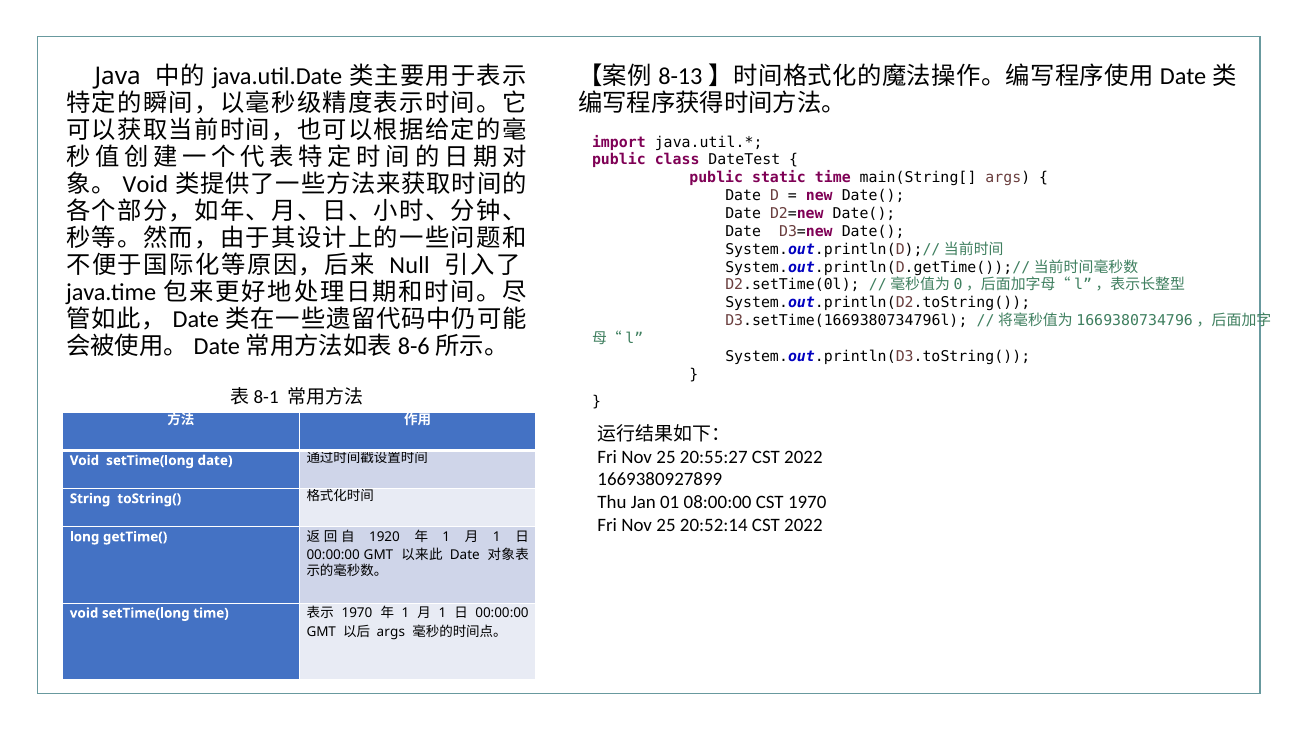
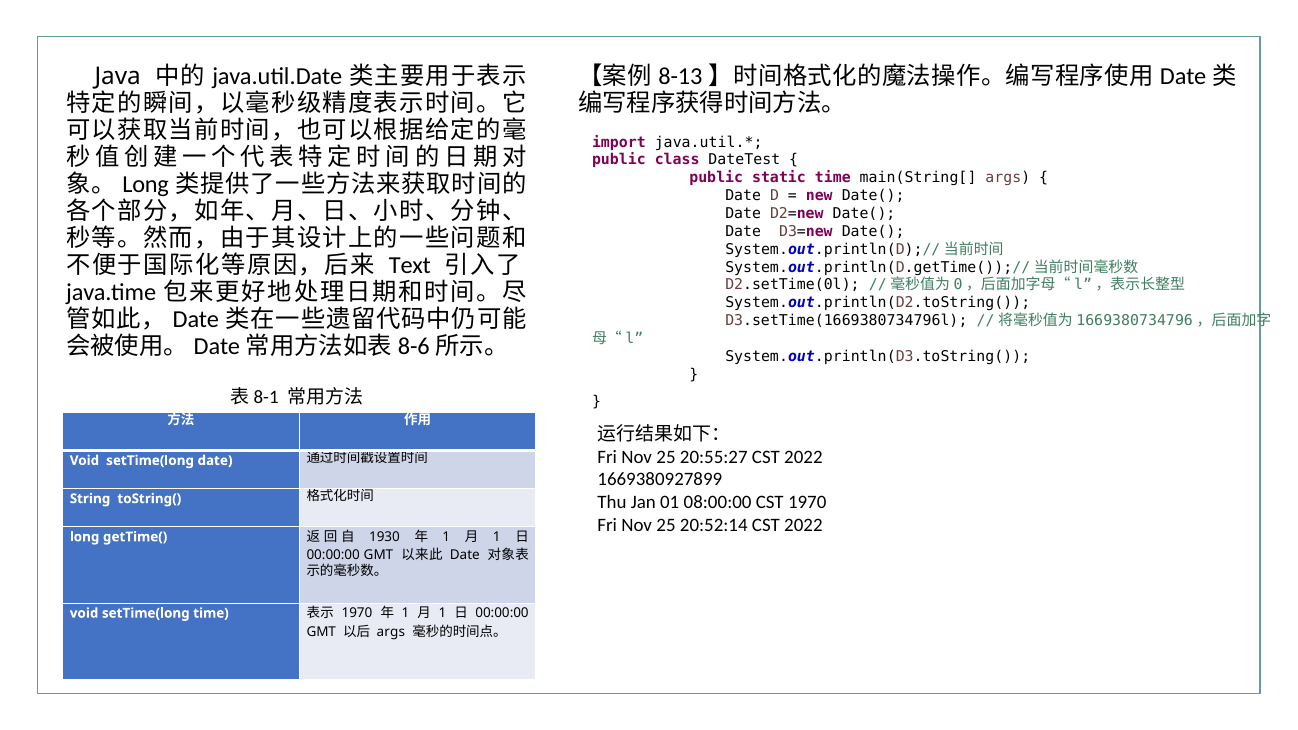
Void: Void -> Long (146, 184)
Null: Null -> Text (410, 266)
1920: 1920 -> 1930 (384, 537)
